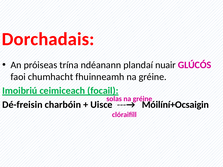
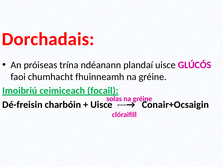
plandaí nuair: nuair -> uisce (165, 65)
Móilíní+Ocsaigin: Móilíní+Ocsaigin -> Conair+Ocsaigin (175, 105)
